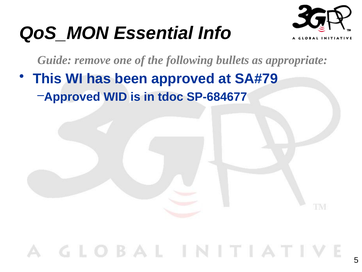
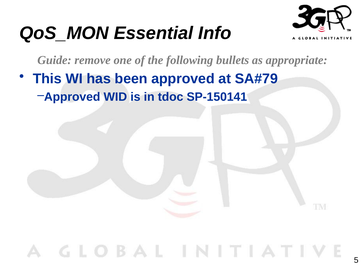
SP-684677: SP-684677 -> SP-150141 (217, 97)
